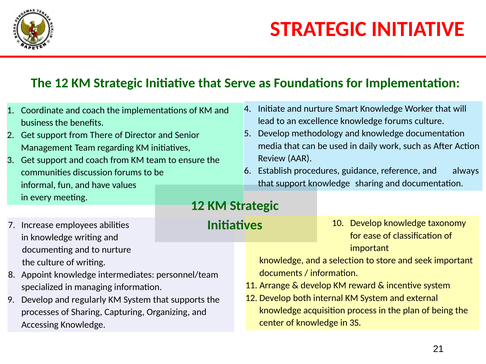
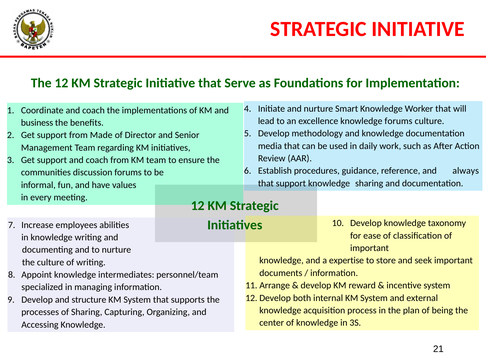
There: There -> Made (101, 135)
selection: selection -> expertise (346, 261)
regularly: regularly -> structure (89, 300)
